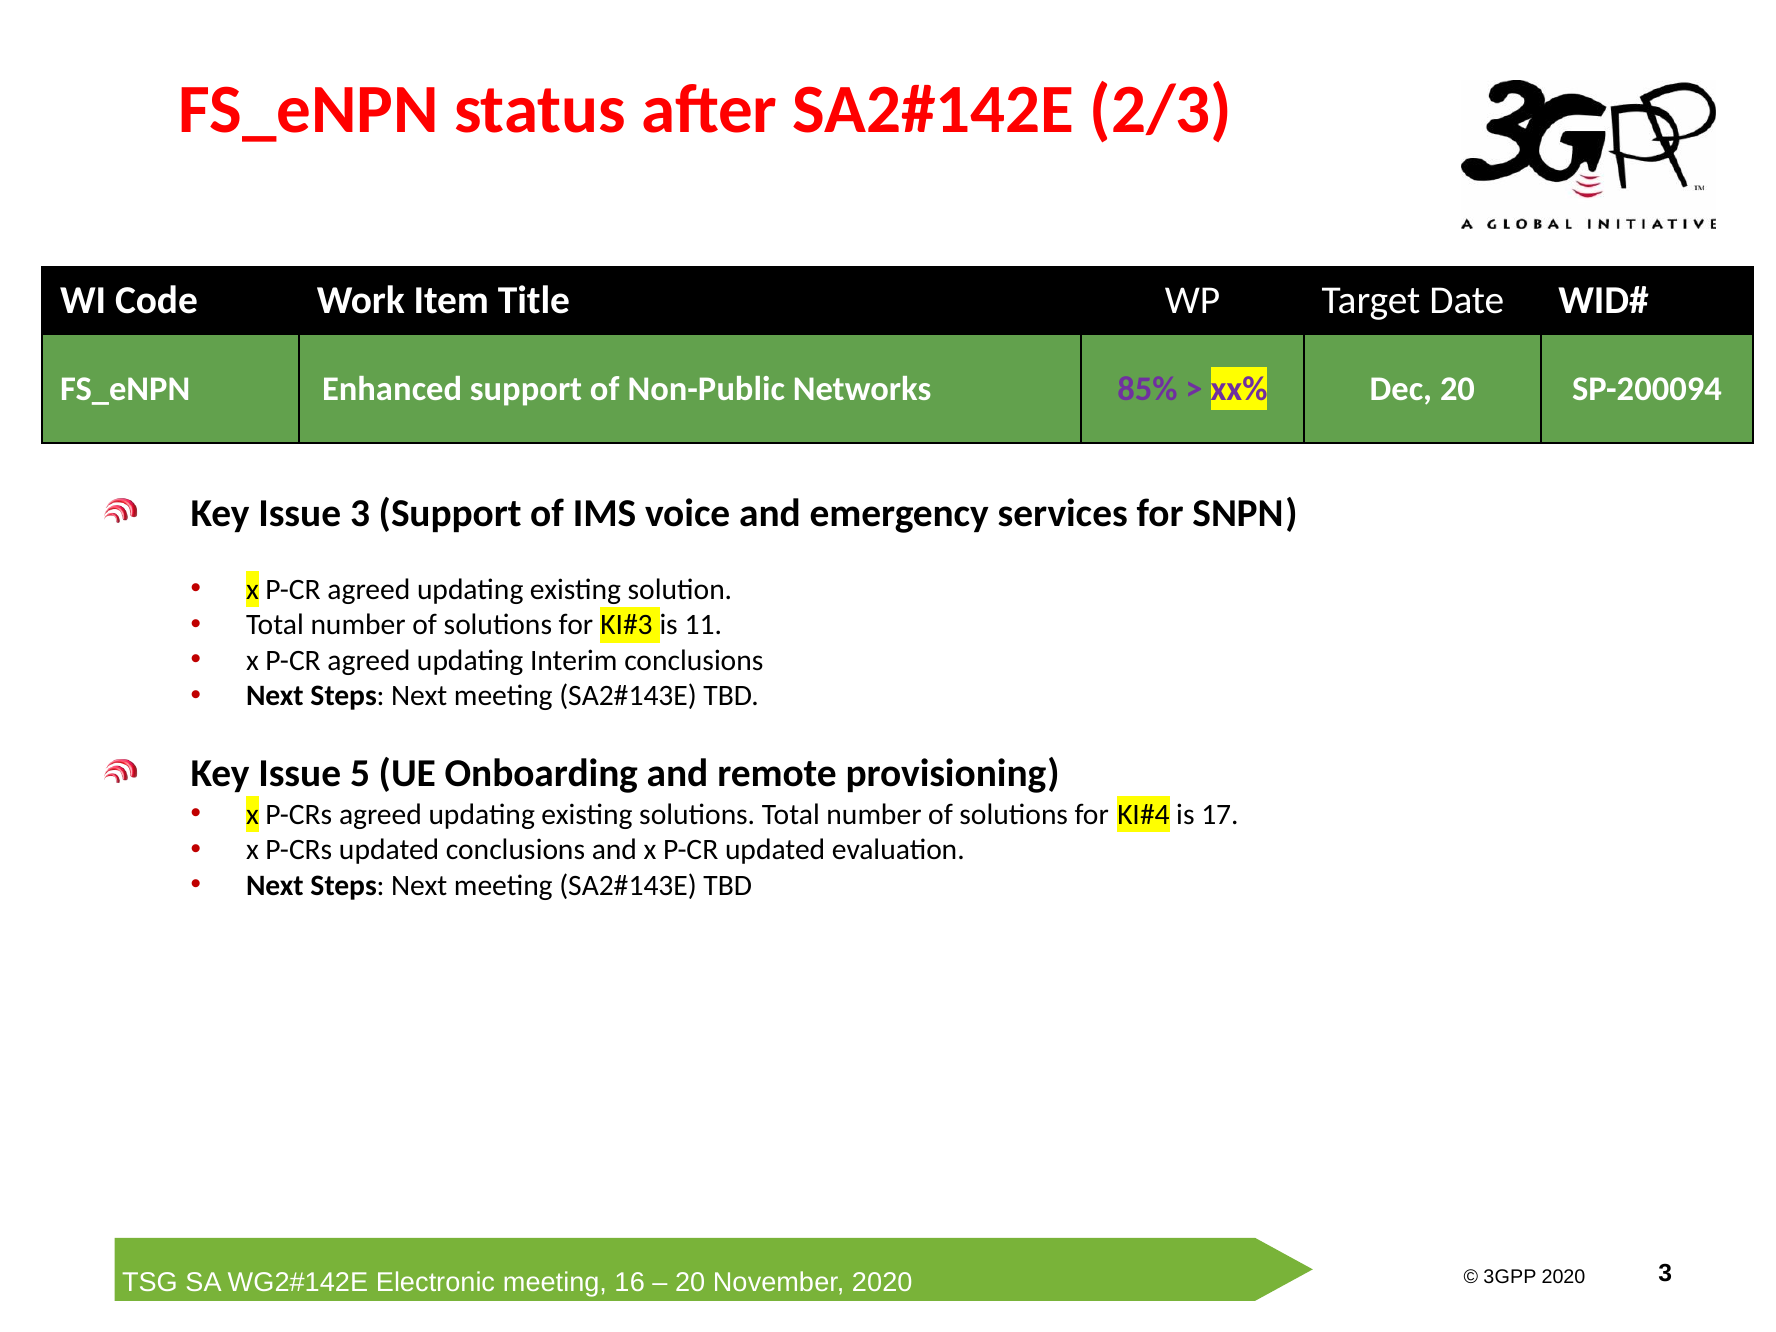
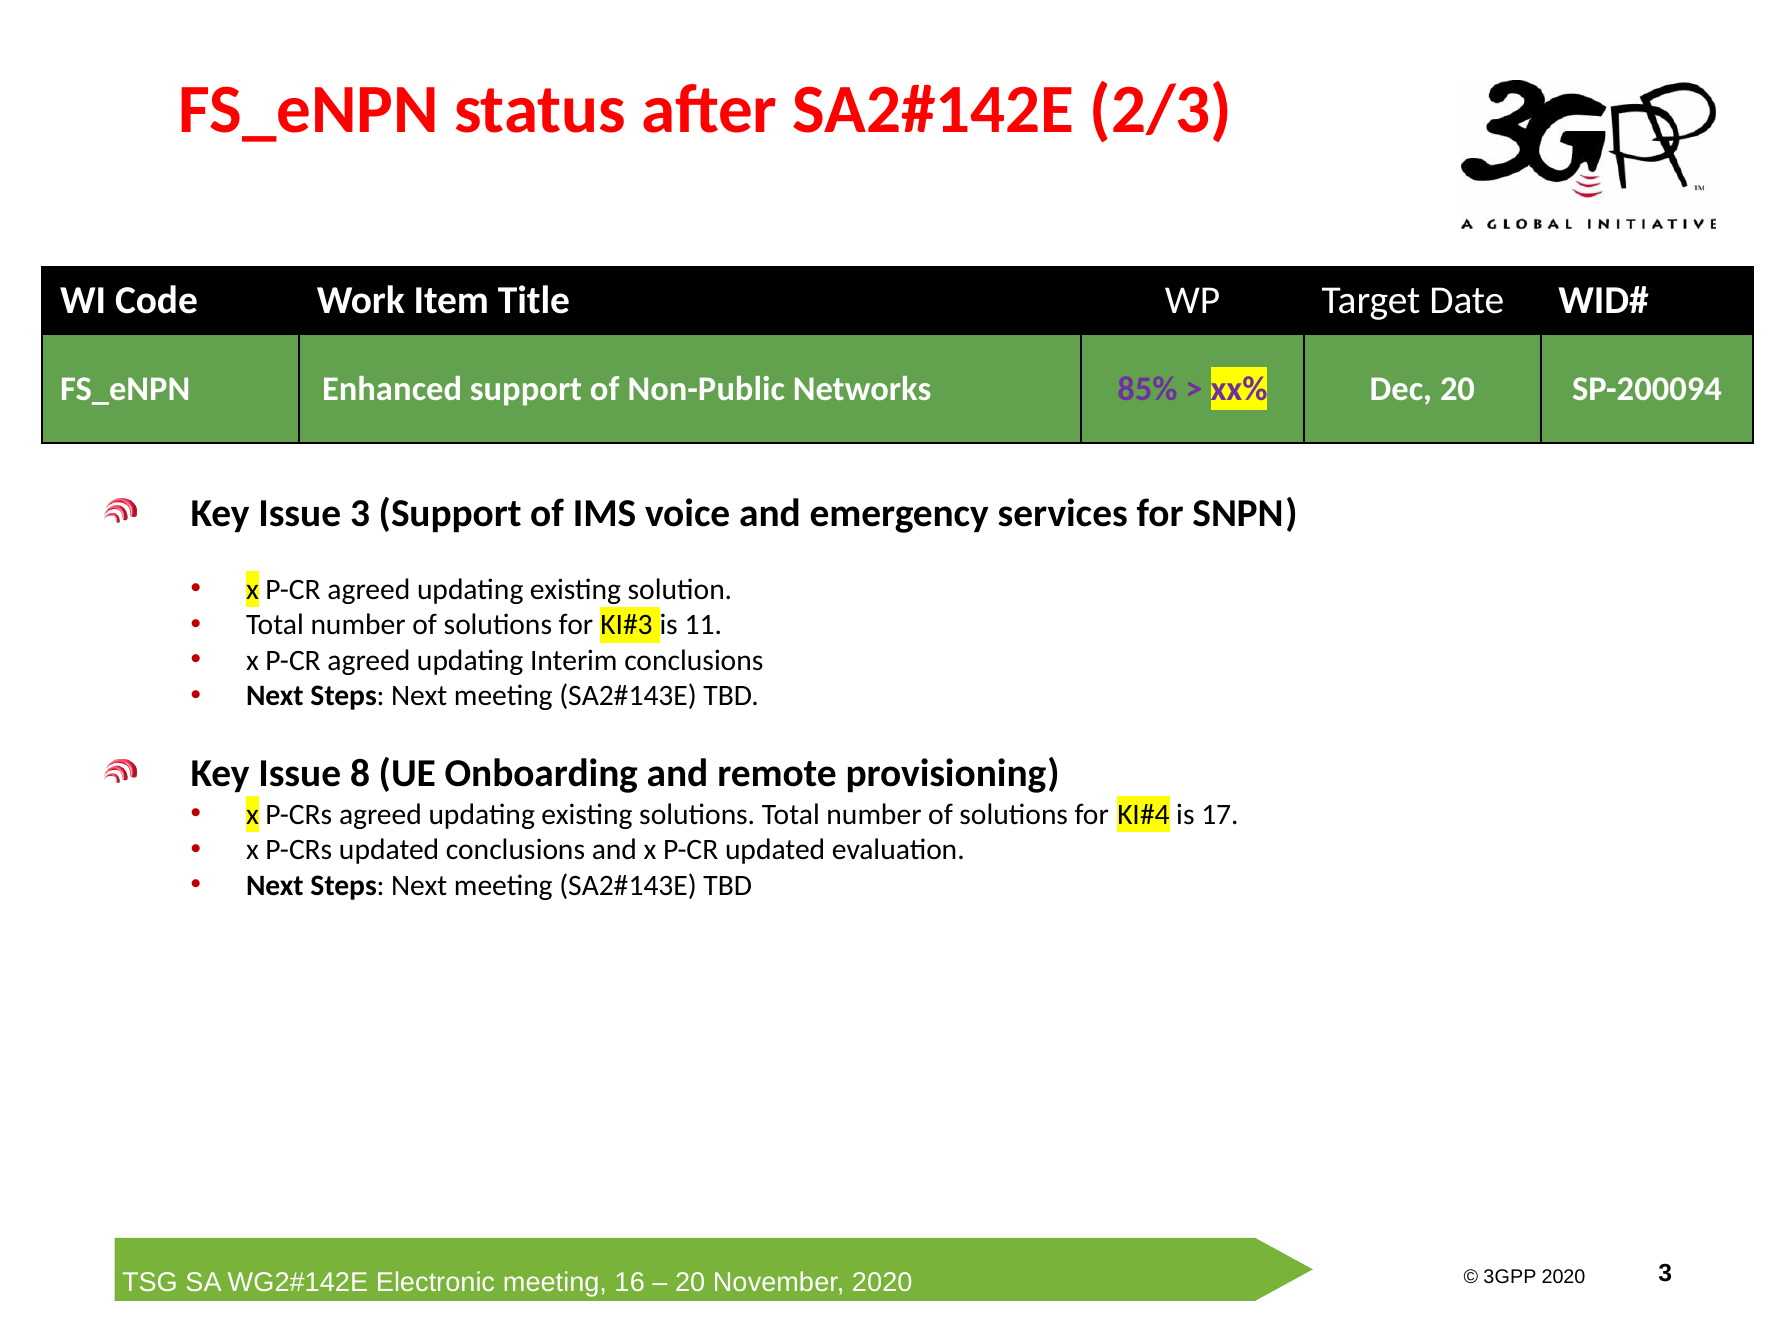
5: 5 -> 8 (360, 774)
